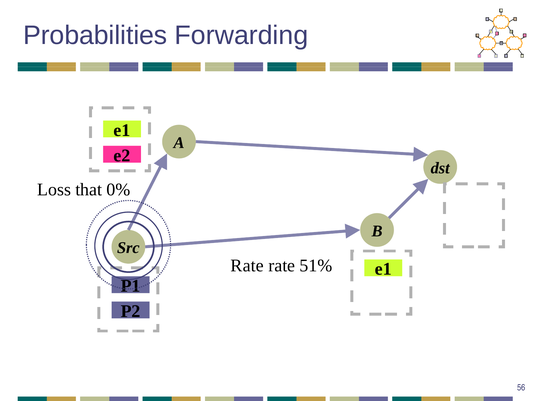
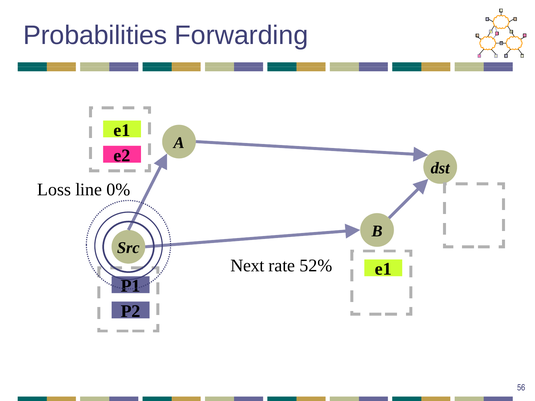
that: that -> line (89, 190)
Rate: Rate -> Next (247, 266)
51%: 51% -> 52% (316, 266)
